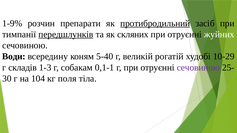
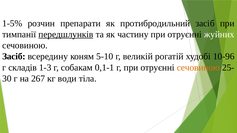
1-9%: 1-9% -> 1-5% (12, 23)
протибродильний underline: present -> none (155, 23)
скляних: скляних -> частину (133, 34)
Води: Води -> Засіб (14, 57)
5-40: 5-40 -> 5-10 (105, 57)
10-29: 10-29 -> 10-96 (224, 57)
сечовиною colour: purple -> orange (198, 68)
104: 104 -> 267 (38, 79)
поля: поля -> води (67, 79)
